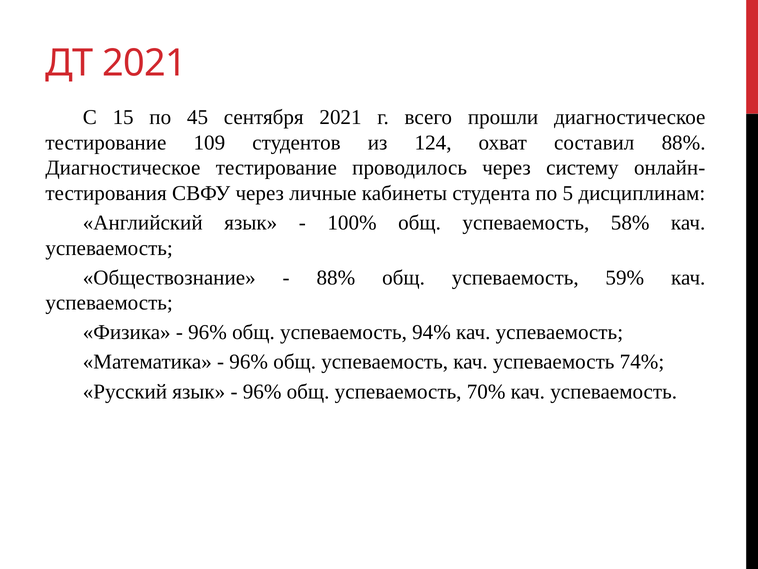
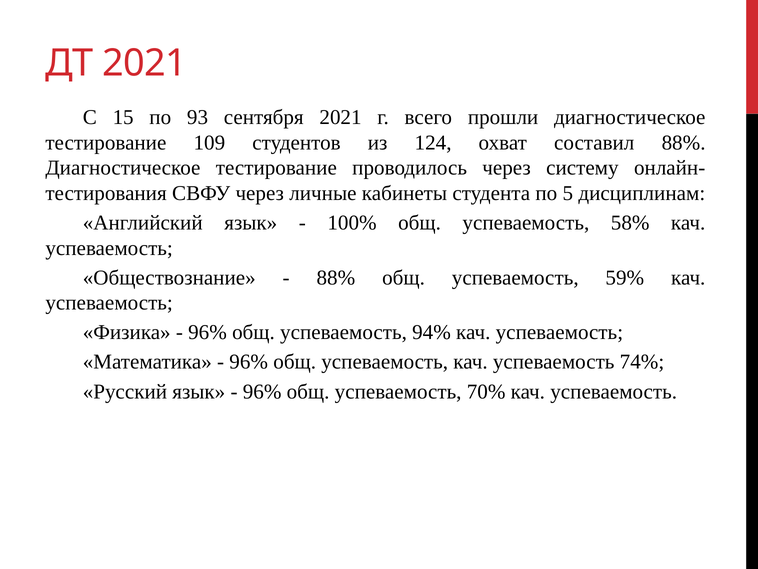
45: 45 -> 93 (198, 117)
